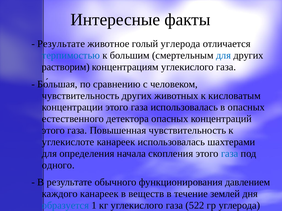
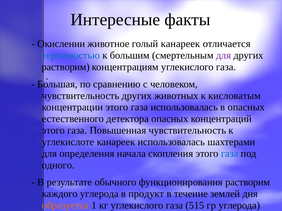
Результате: Результате -> Окислении (61, 44)
голый углерода: углерода -> канареек (180, 44)
для colour: blue -> purple (223, 56)
функционирования давлением: давлением -> растворим (248, 183)
каждого канареек: канареек -> углерода (99, 194)
веществ: веществ -> продукт (146, 194)
образуется colour: blue -> orange (65, 206)
522: 522 -> 515 (195, 206)
